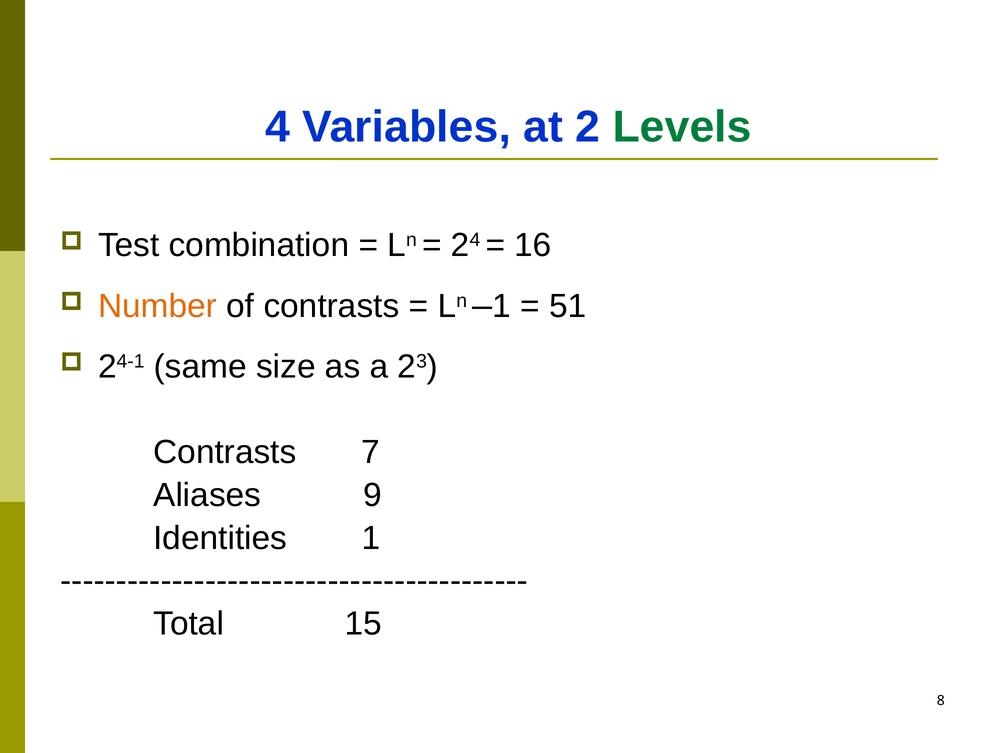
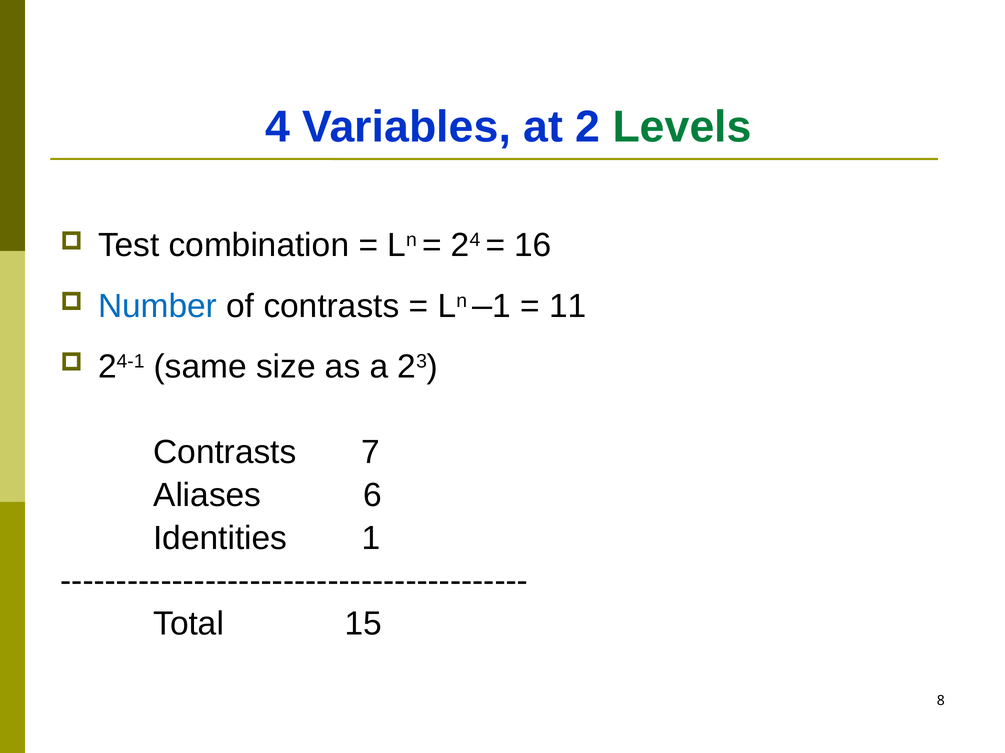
Number colour: orange -> blue (158, 306)
51: 51 -> 11 (568, 306)
9: 9 -> 6 (373, 496)
